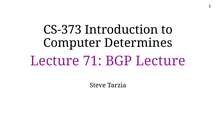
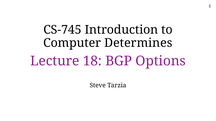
CS-373: CS-373 -> CS-745 (62, 30)
71: 71 -> 18 (92, 61)
BGP Lecture: Lecture -> Options (161, 61)
